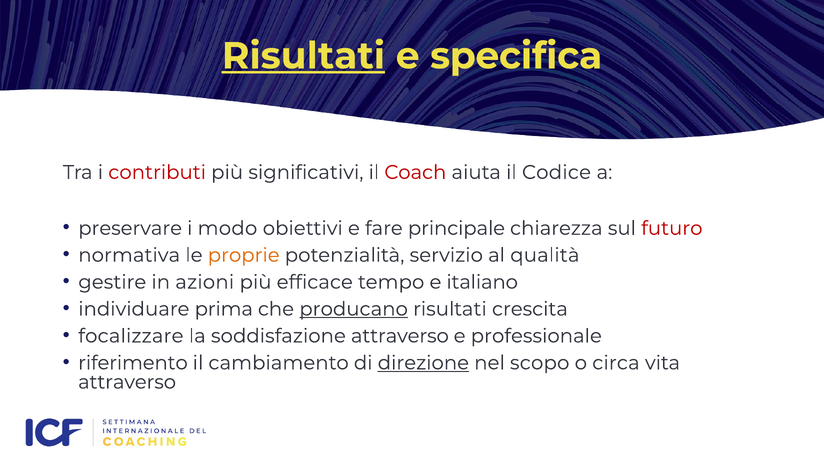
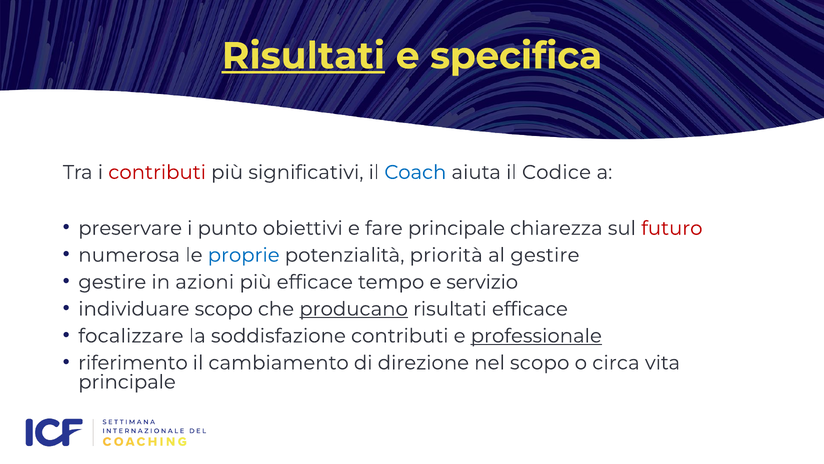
Coach colour: red -> blue (415, 172)
modo: modo -> punto (228, 228)
normativa: normativa -> numerosa (129, 255)
proprie colour: orange -> blue (244, 255)
servizio: servizio -> priorità (446, 255)
al qualità: qualità -> gestire (545, 255)
italiano: italiano -> servizio (482, 282)
individuare prima: prima -> scopo (224, 309)
risultati crescita: crescita -> efficace (530, 309)
soddisfazione attraverso: attraverso -> contributi (400, 336)
professionale underline: none -> present (536, 336)
direzione underline: present -> none (423, 362)
attraverso: attraverso -> principale (127, 382)
